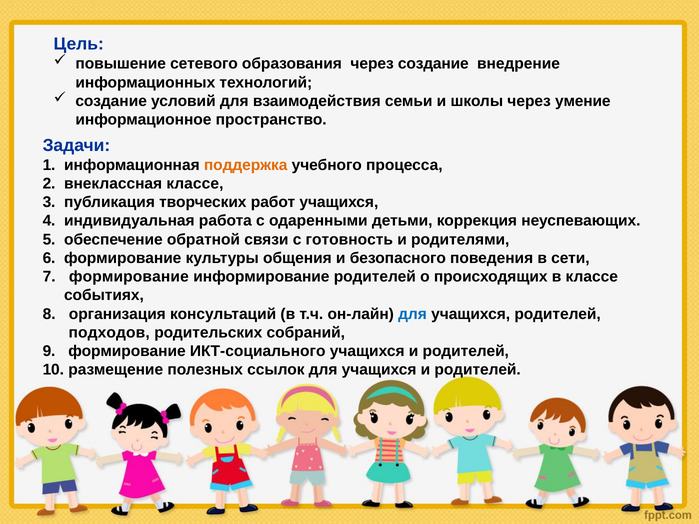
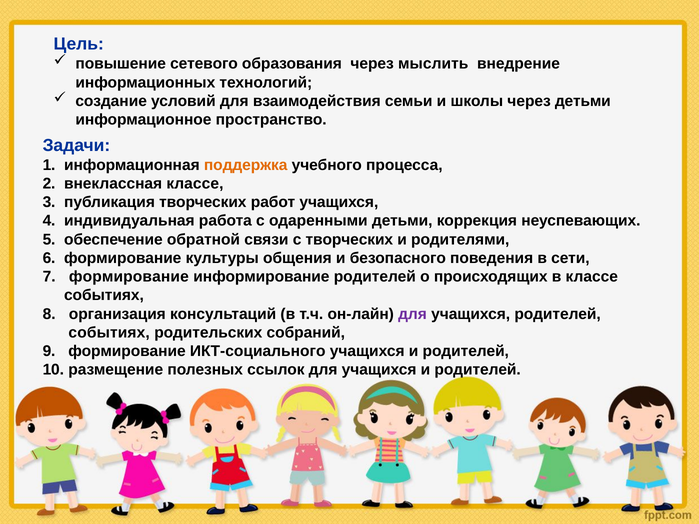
через создание: создание -> мыслить (433, 64)
через умение: умение -> детьми (583, 101)
с готовность: готовность -> творческих (349, 240)
для colour: blue -> purple (412, 314)
подходов: подходов -> событиях (109, 333)
